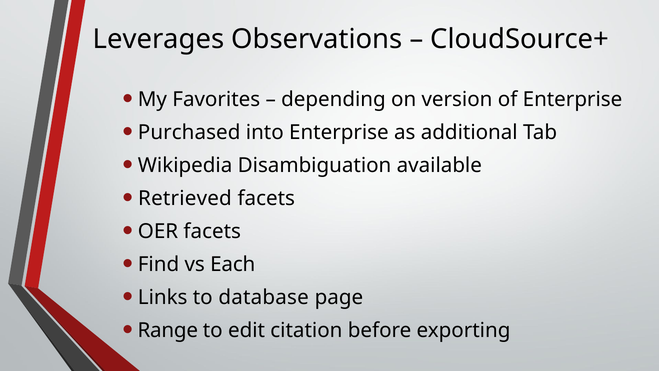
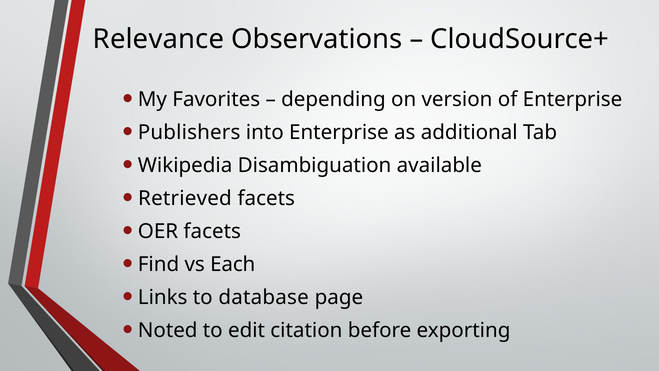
Leverages: Leverages -> Relevance (158, 39)
Purchased: Purchased -> Publishers (189, 132)
Range: Range -> Noted (168, 330)
